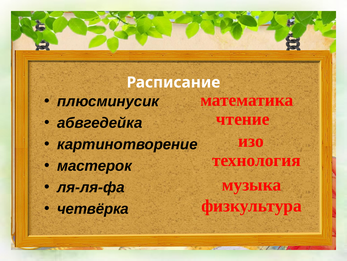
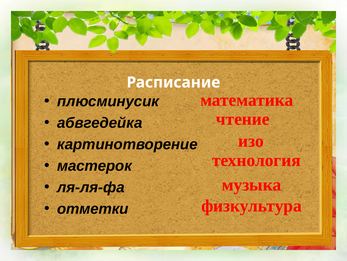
четвёрка: четвёрка -> отметки (93, 208)
